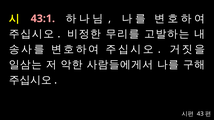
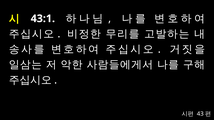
43:1 colour: pink -> white (43, 19)
